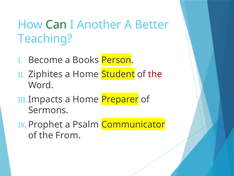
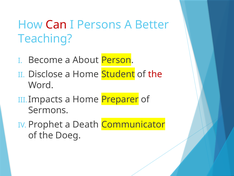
Can colour: green -> red (56, 25)
Another: Another -> Persons (99, 25)
Books: Books -> About (86, 60)
Ziphites: Ziphites -> Disclose (45, 74)
Psalm: Psalm -> Death (86, 124)
From: From -> Doeg (68, 135)
